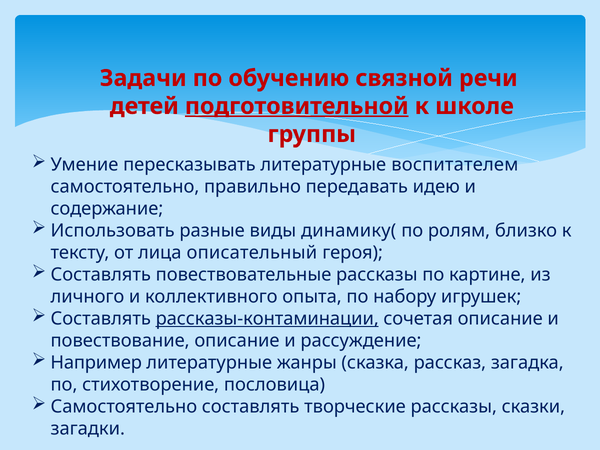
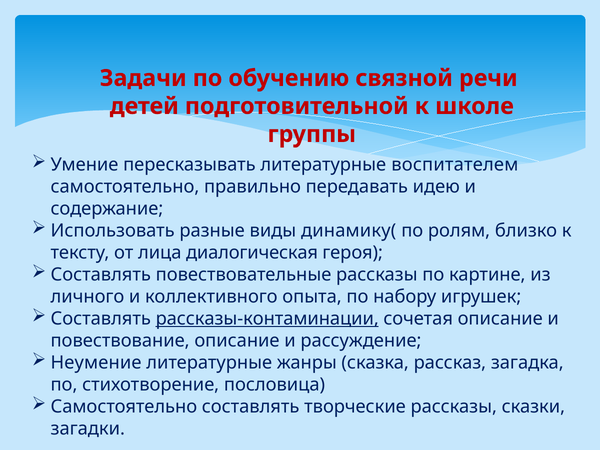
подготовительной underline: present -> none (297, 106)
описательный: описательный -> диалогическая (252, 253)
Например: Например -> Неумение (96, 363)
